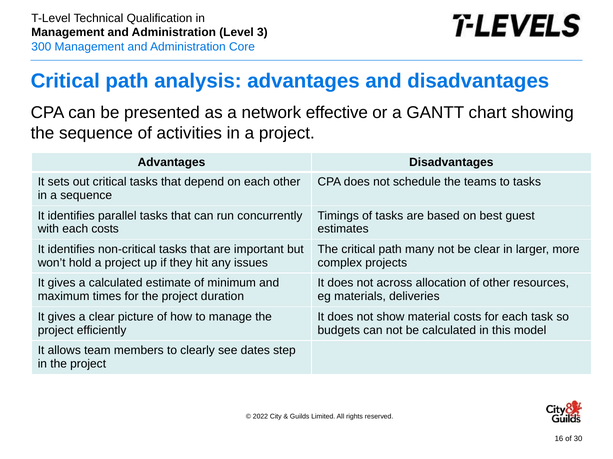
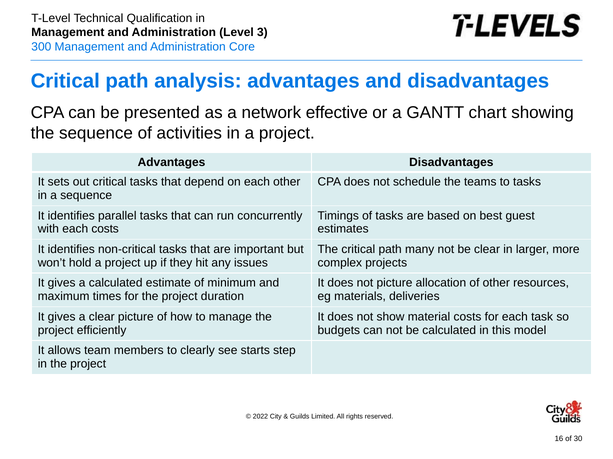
not across: across -> picture (394, 284)
dates: dates -> starts (255, 351)
